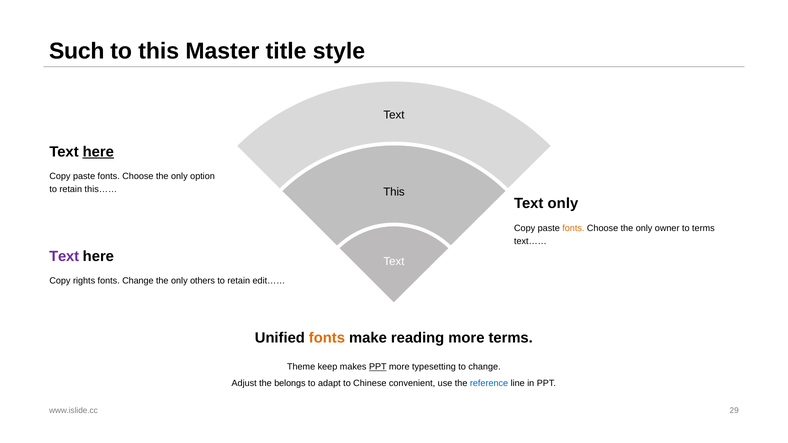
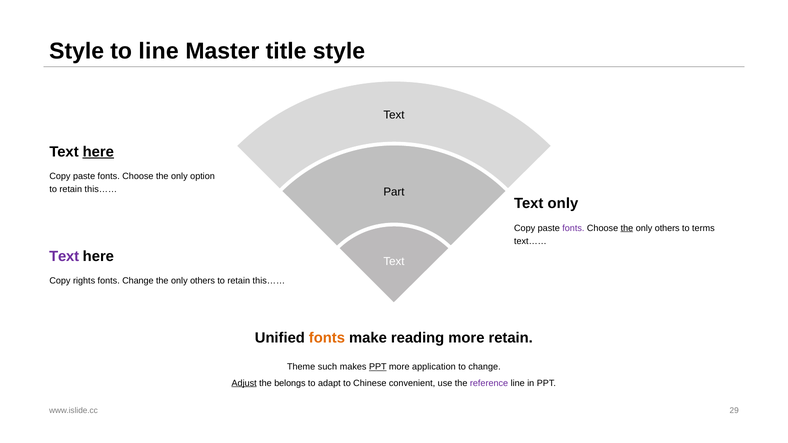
Such: Such -> Style (77, 51)
to this: this -> line (159, 51)
This: This -> Part (394, 192)
fonts colour: orange -> purple (573, 228)
the underline: none -> present (627, 228)
owner: owner -> others (667, 228)
edit……: edit…… -> this…… (269, 281)
more terms: terms -> retain (511, 338)
keep: keep -> such (327, 367)
typesetting: typesetting -> application (434, 367)
Adjust underline: none -> present (244, 383)
reference colour: blue -> purple (489, 383)
